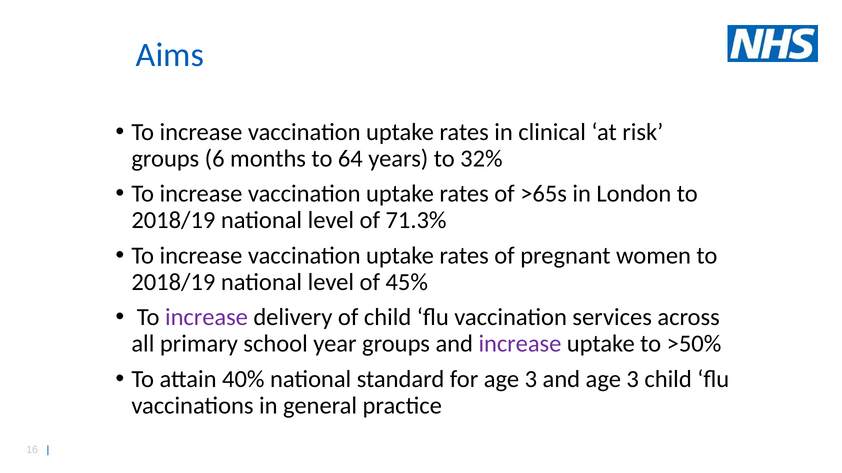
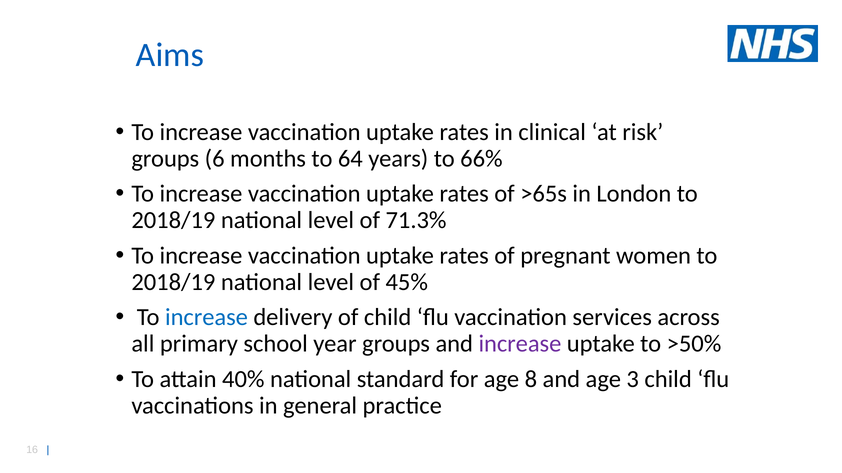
32%: 32% -> 66% (481, 159)
increase colour: purple -> blue (206, 318)
for age 3: 3 -> 8 (531, 379)
